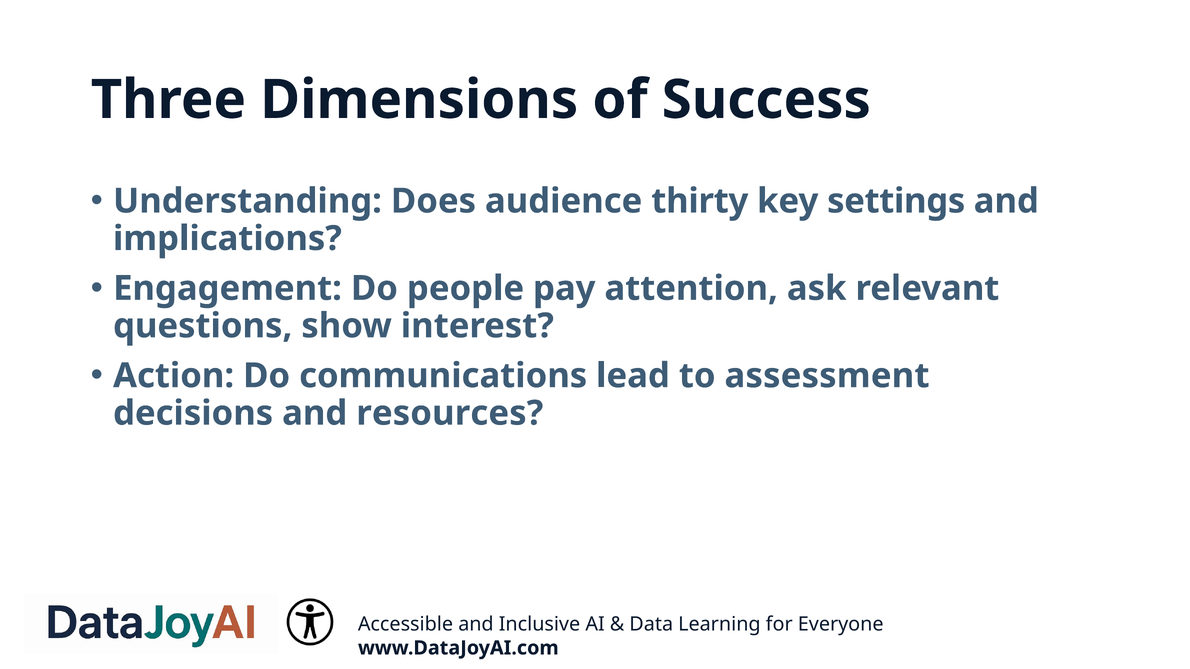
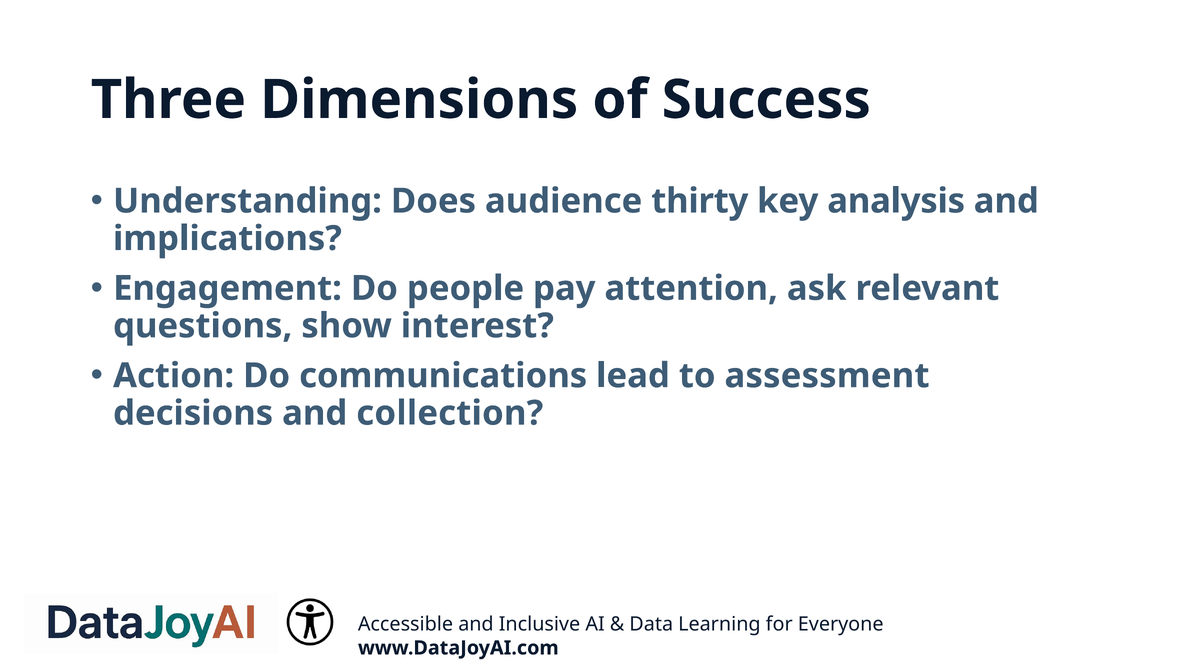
settings: settings -> analysis (896, 201)
resources: resources -> collection (450, 413)
